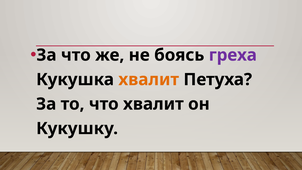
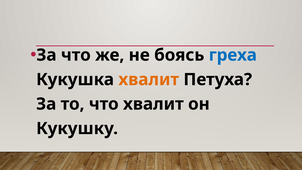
греха colour: purple -> blue (233, 55)
